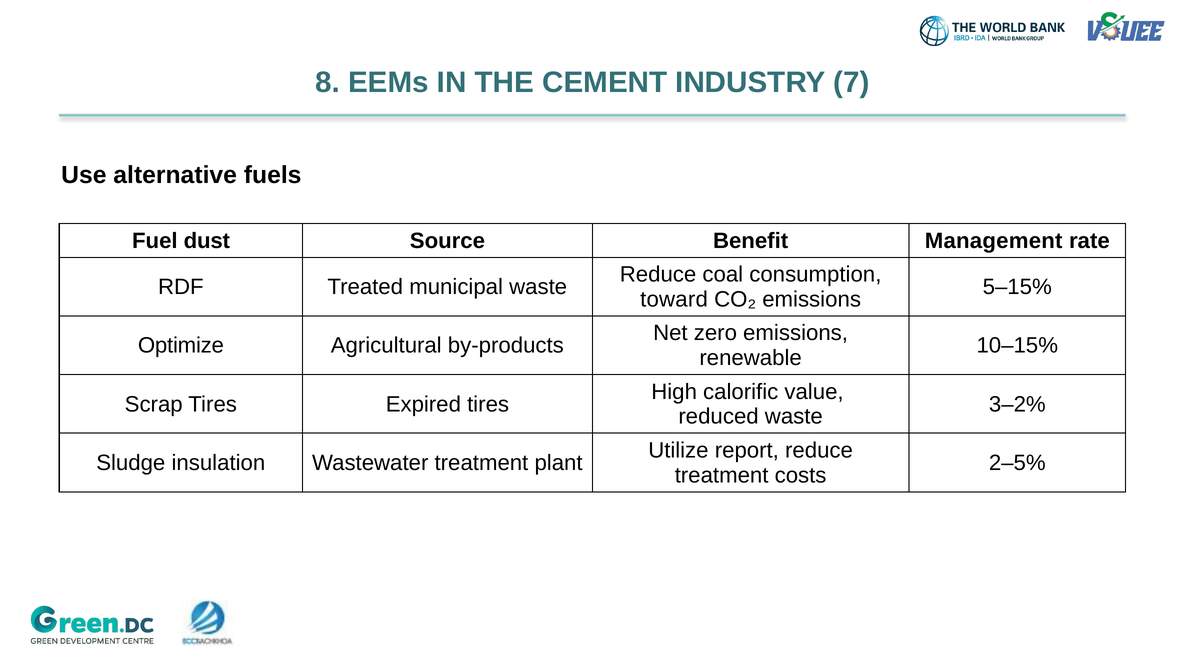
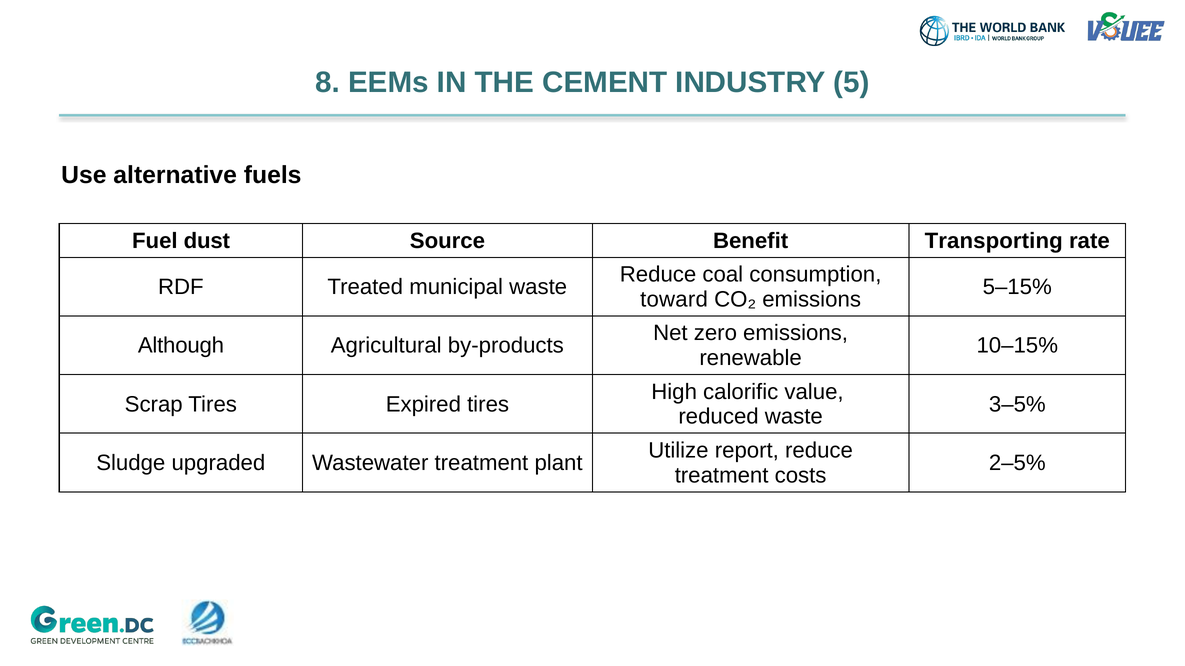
7: 7 -> 5 (851, 83)
Management: Management -> Transporting (994, 241)
Optimize: Optimize -> Although (181, 346)
3–2%: 3–2% -> 3–5% (1017, 405)
insulation: insulation -> upgraded (218, 463)
